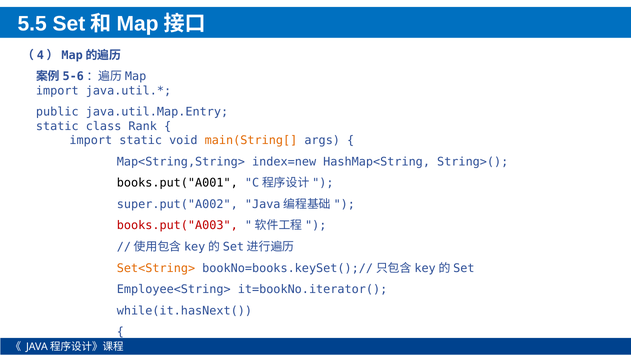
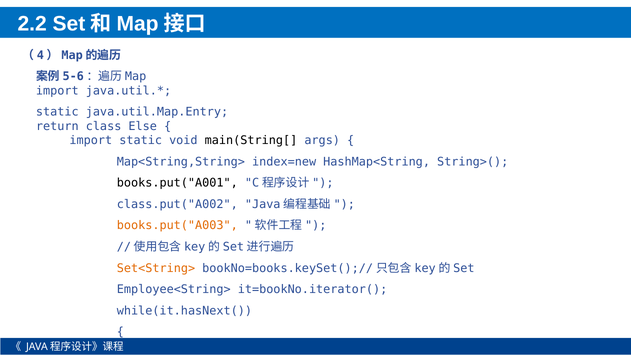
5.5: 5.5 -> 2.2 (32, 24)
public: public -> static (57, 112)
static: static -> return (57, 126)
Rank: Rank -> Else (143, 126)
main(String[ colour: orange -> black (251, 140)
super.put("A002: super.put("A002 -> class.put("A002 (177, 204)
books.put("A003 colour: red -> orange (177, 225)
